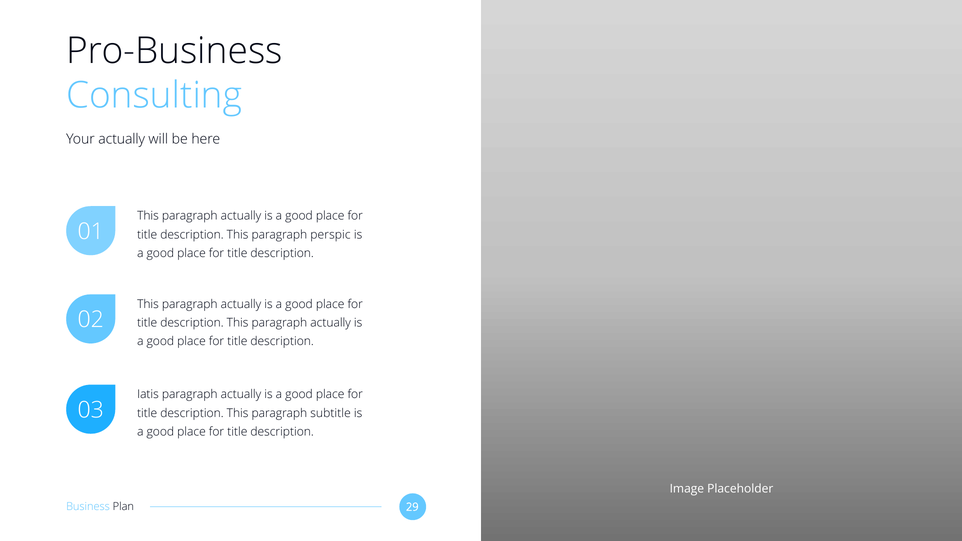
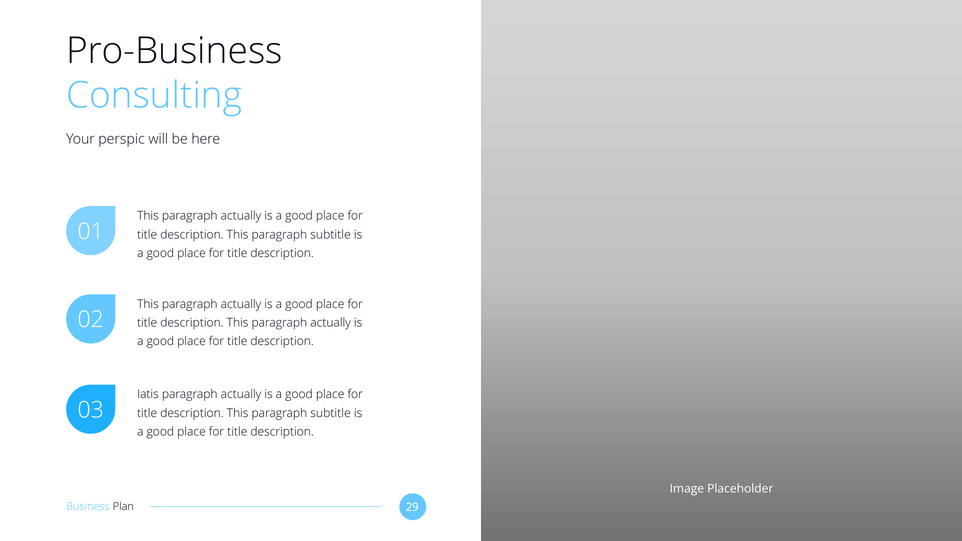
Your actually: actually -> perspic (122, 139)
perspic: perspic -> subtitle (331, 235)
